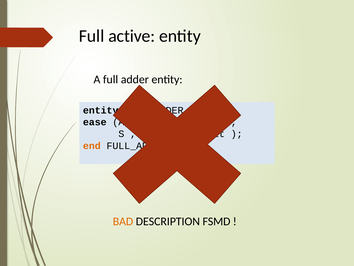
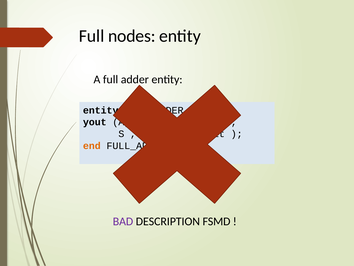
active: active -> nodes (132, 36)
ease: ease -> yout (95, 122)
BAD colour: orange -> purple (123, 221)
